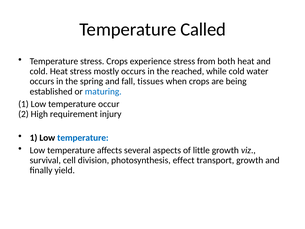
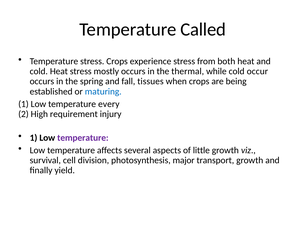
reached: reached -> thermal (188, 71)
water: water -> occur (257, 71)
occur: occur -> every (109, 104)
temperature colour: blue -> purple (83, 138)
effect: effect -> major (184, 160)
